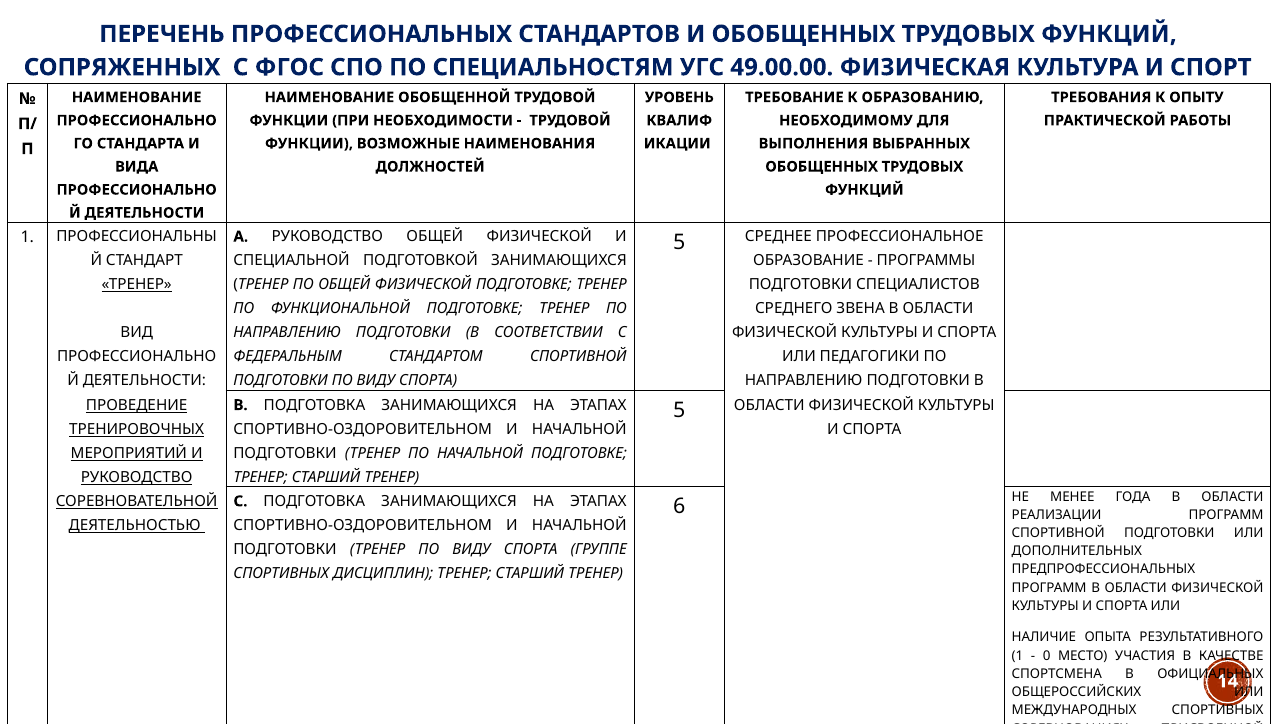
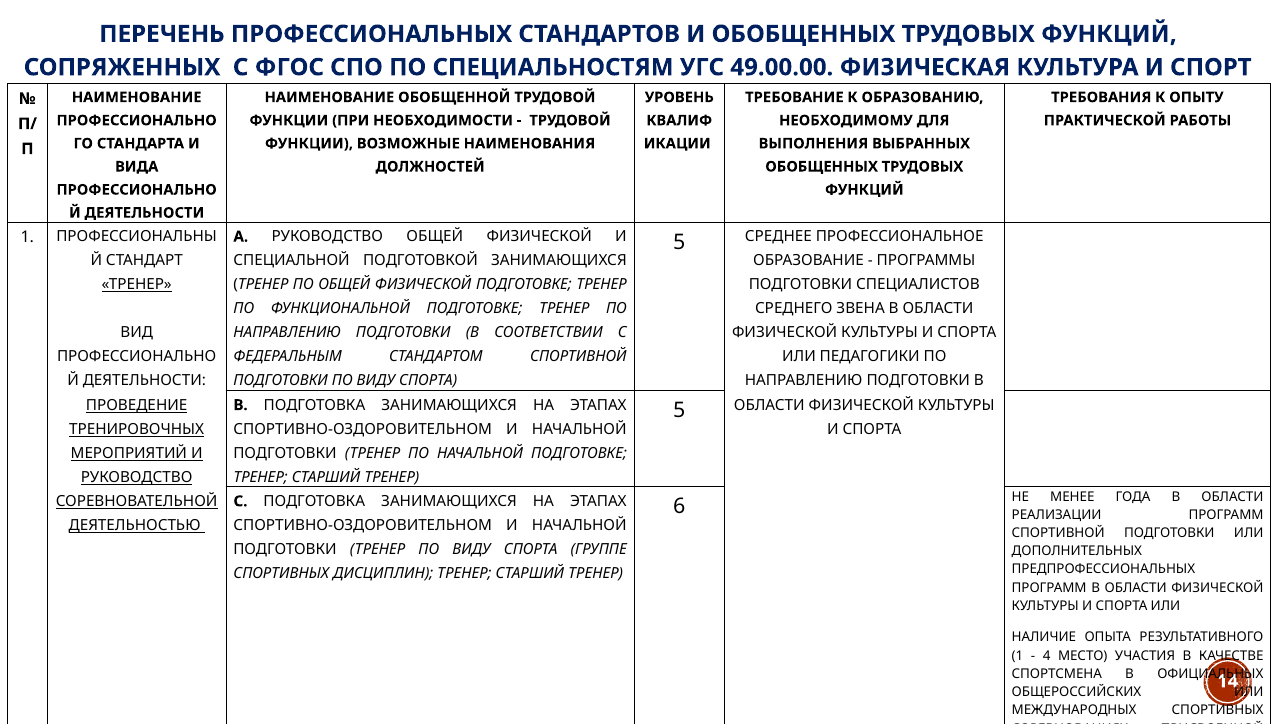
0: 0 -> 4 (1047, 656)
